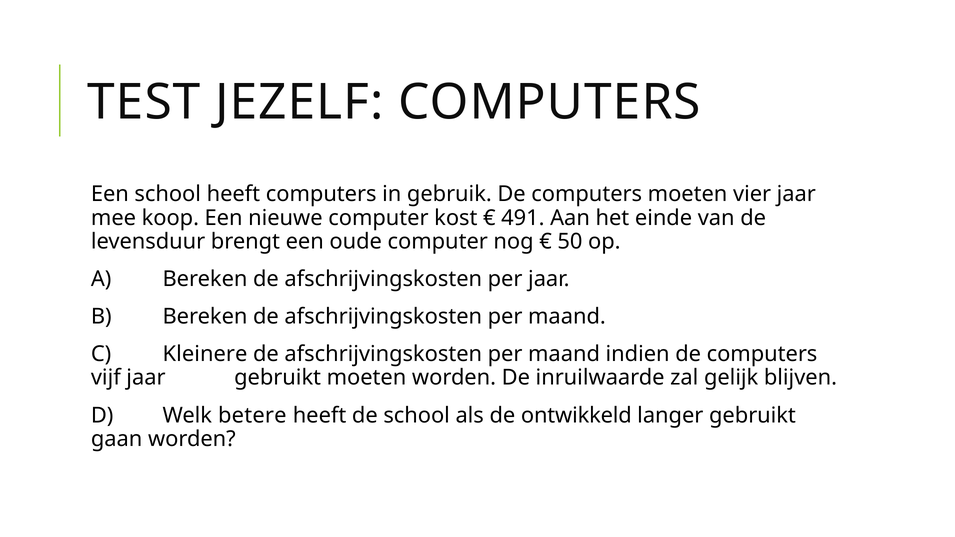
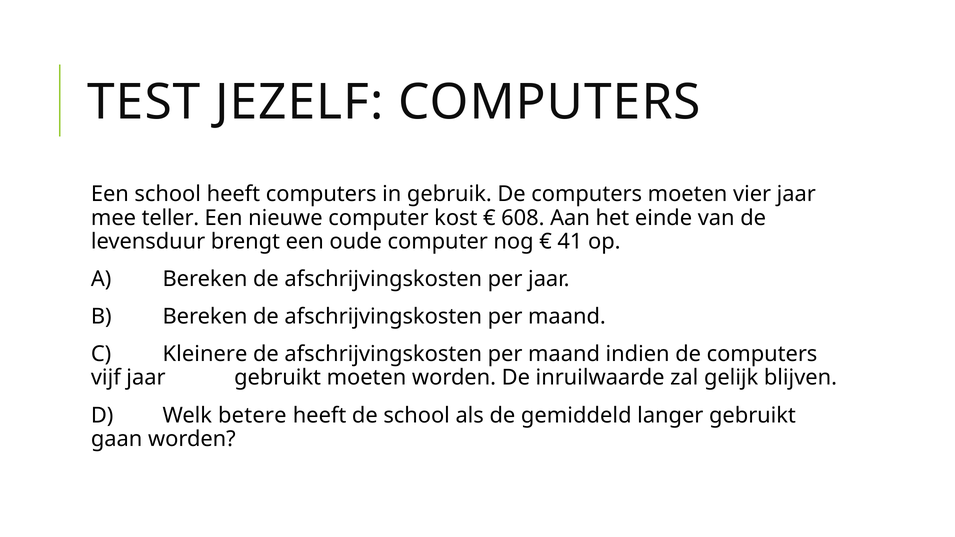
koop: koop -> teller (170, 218)
491: 491 -> 608 (523, 218)
50: 50 -> 41 (570, 242)
ontwikkeld: ontwikkeld -> gemiddeld (576, 415)
